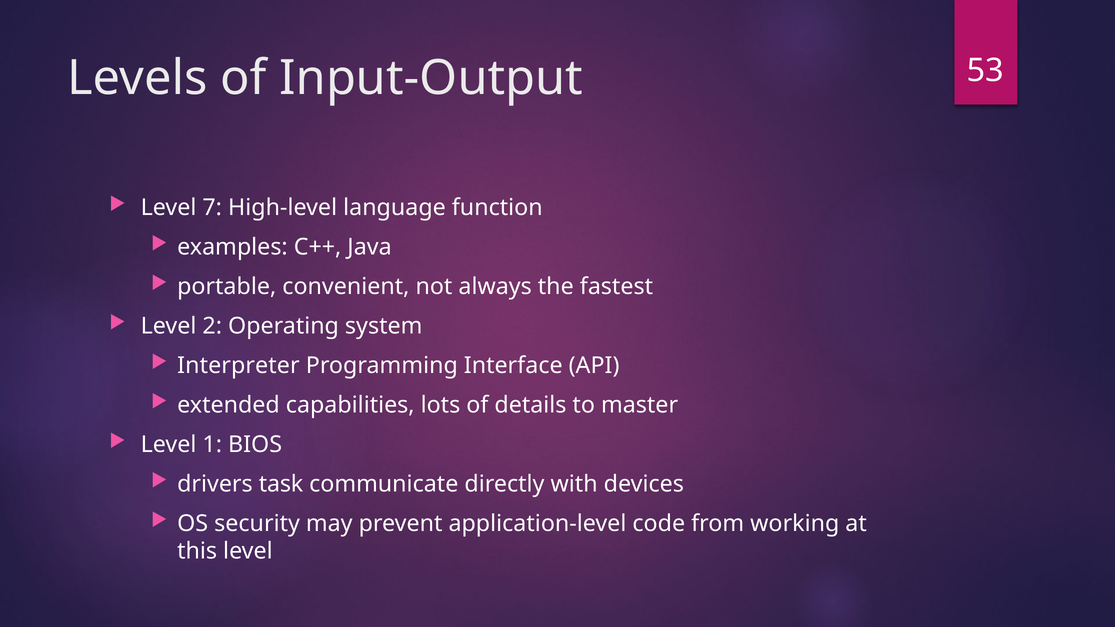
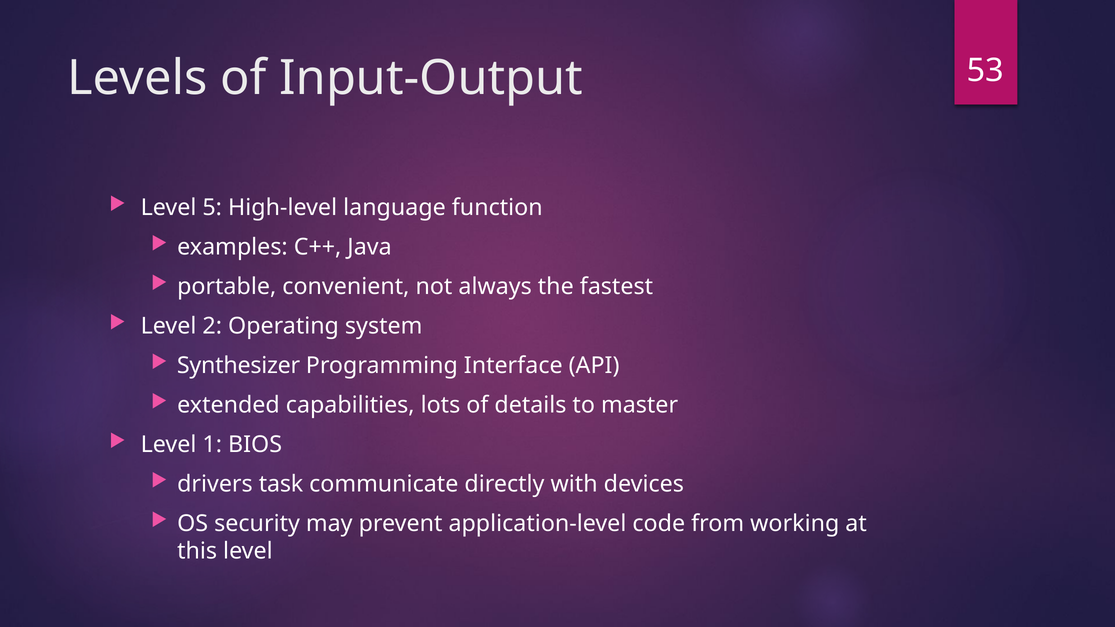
7: 7 -> 5 (212, 208)
Interpreter: Interpreter -> Synthesizer (239, 366)
